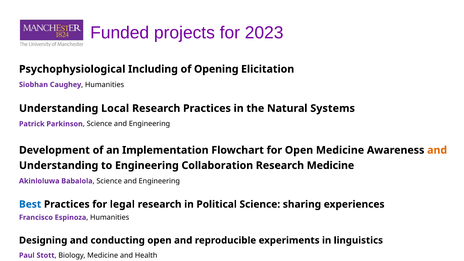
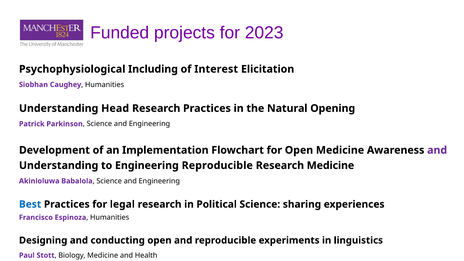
Opening: Opening -> Interest (216, 69)
Local: Local -> Head (115, 108)
Systems: Systems -> Opening (333, 108)
and colour: orange -> purple (437, 150)
Engineering Collaboration: Collaboration -> Reproducible (217, 165)
